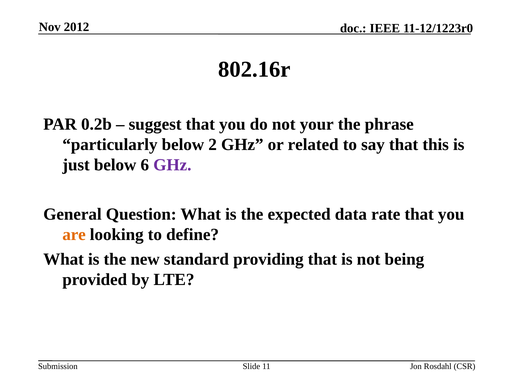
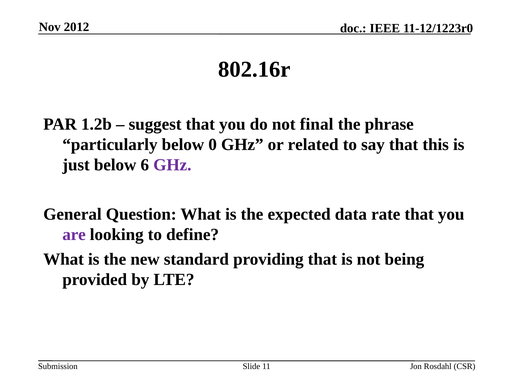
0.2b: 0.2b -> 1.2b (96, 124)
your: your -> final (317, 124)
2: 2 -> 0 (213, 145)
are colour: orange -> purple (74, 235)
